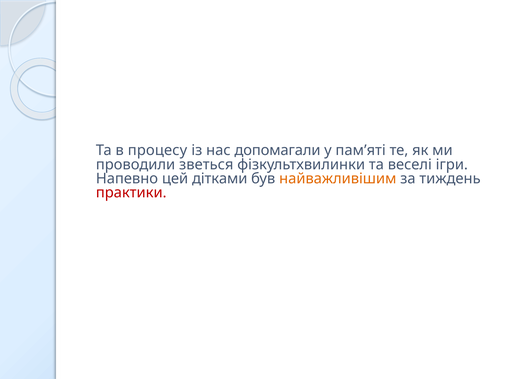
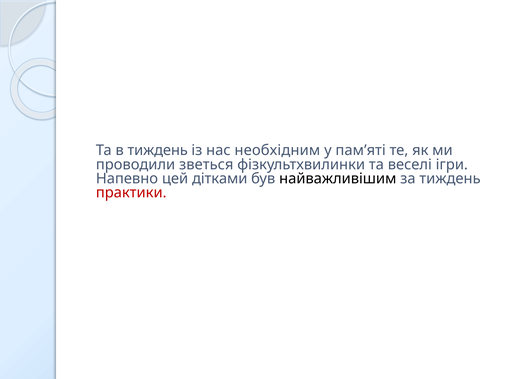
в процесу: процесу -> тиждень (158, 150)
допомагали: допомагали -> необхідним (277, 150)
найважливішим colour: orange -> black (338, 179)
